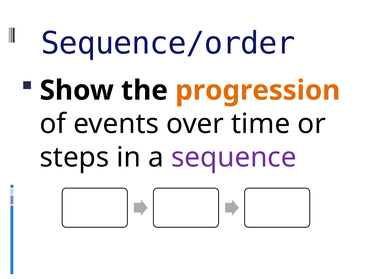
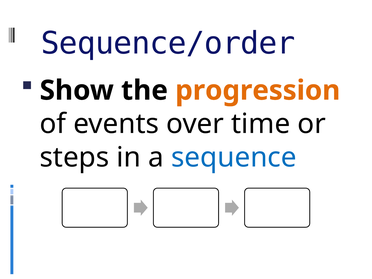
sequence colour: purple -> blue (234, 157)
